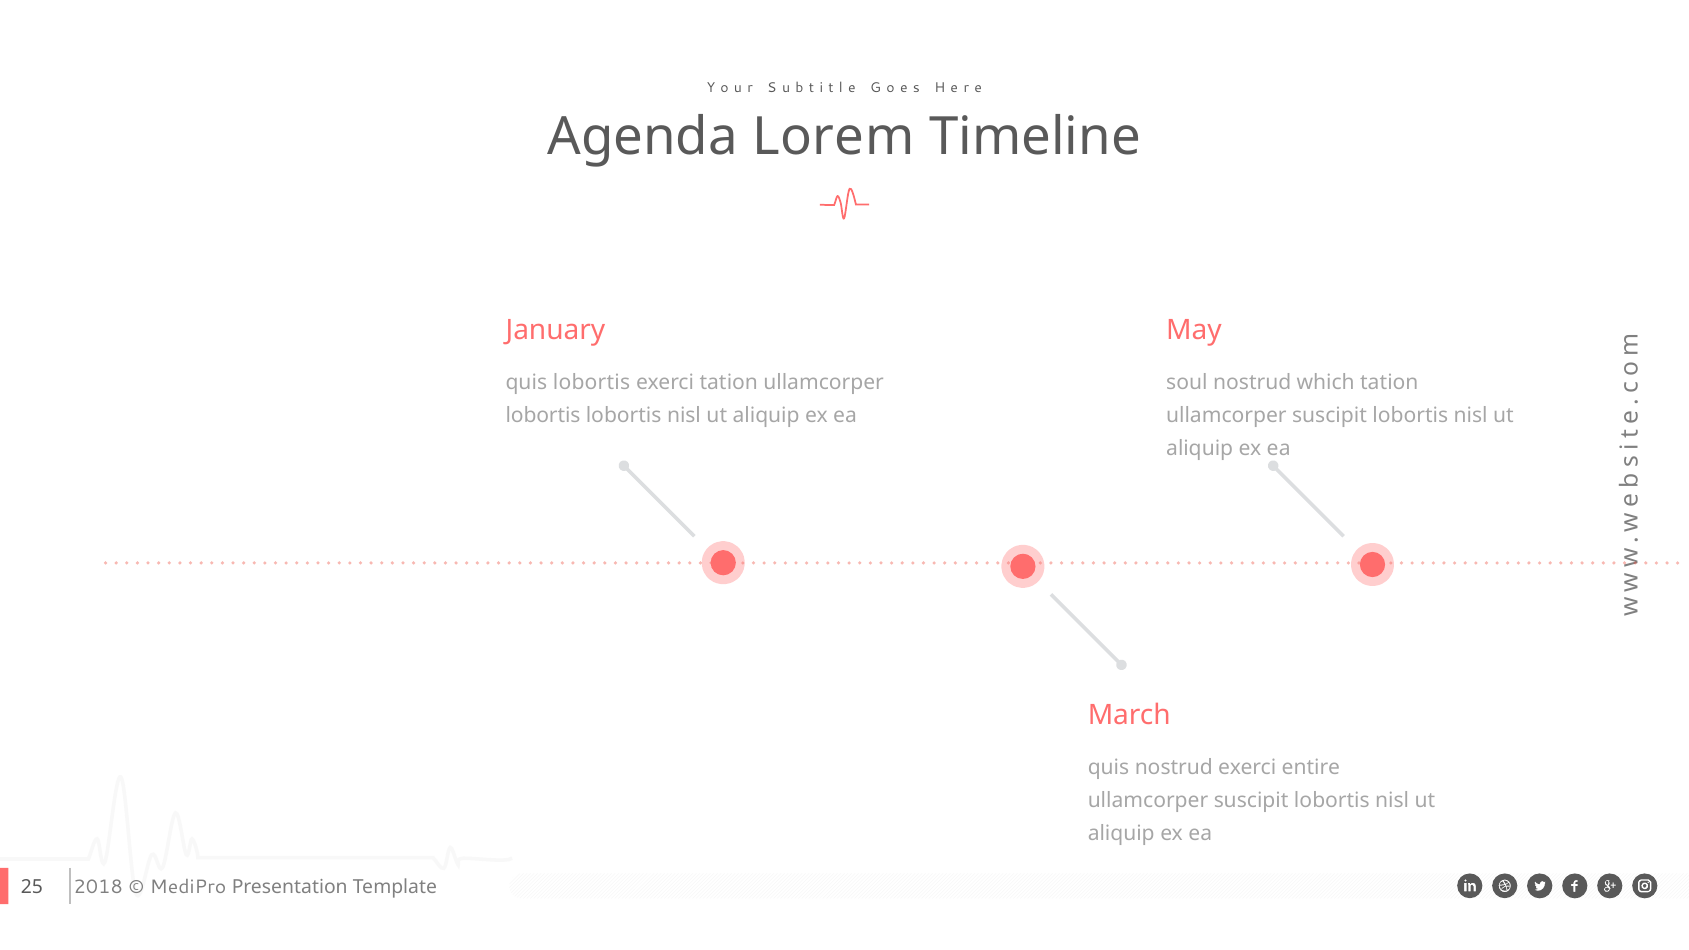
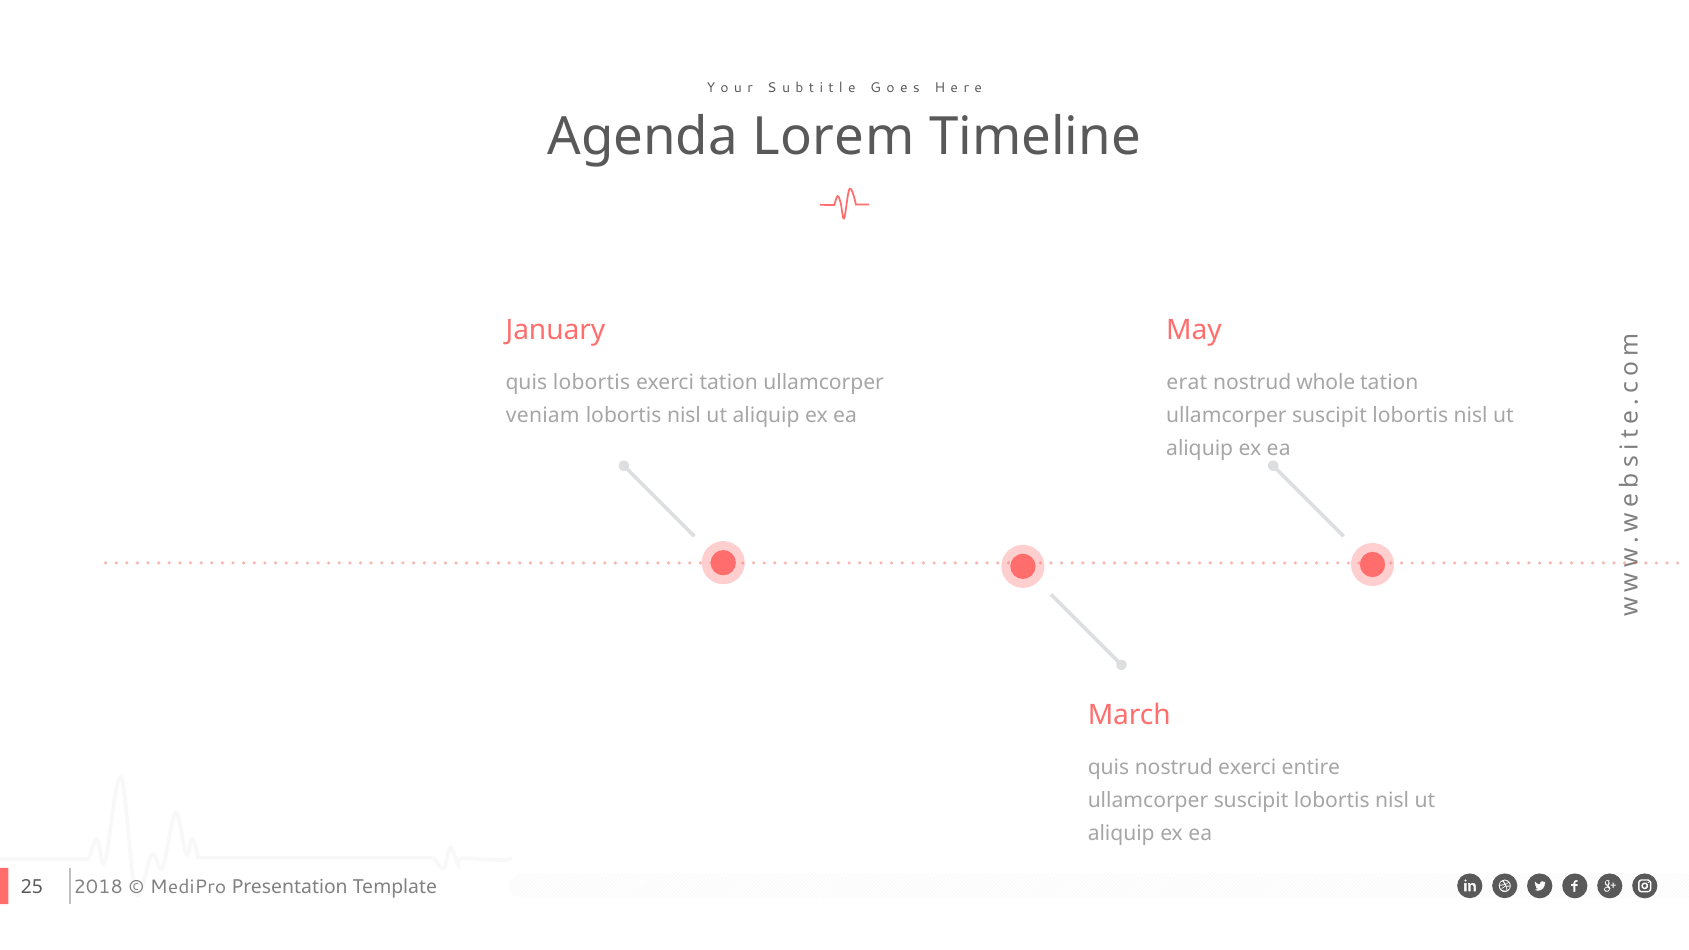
soul: soul -> erat (1187, 383)
which: which -> whole (1326, 383)
lobortis: lobortis -> veniam (543, 416)
